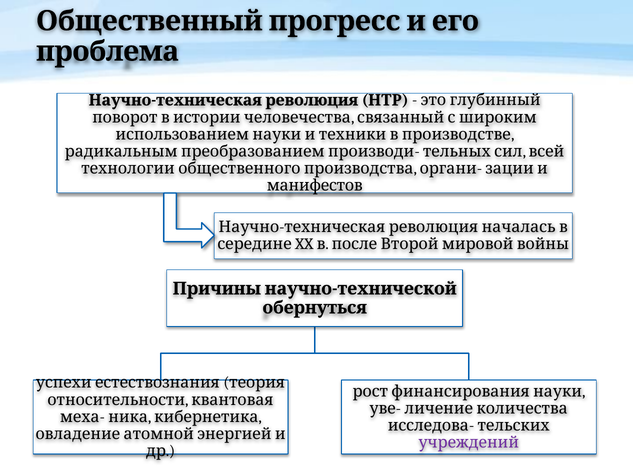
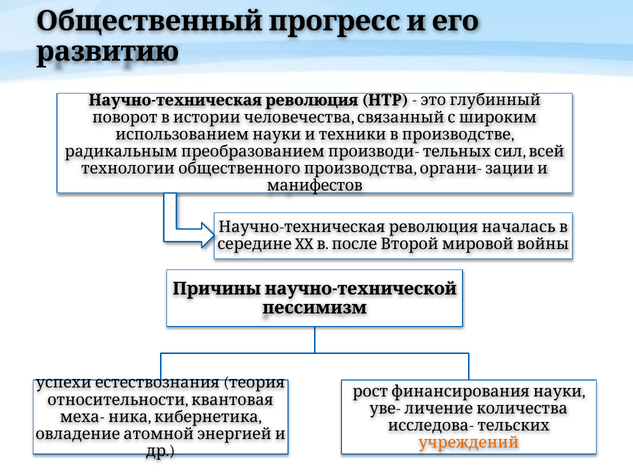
проблема: проблема -> развитию (108, 51)
обернуться: обернуться -> пессимизм (315, 307)
учреждений colour: purple -> orange (469, 442)
